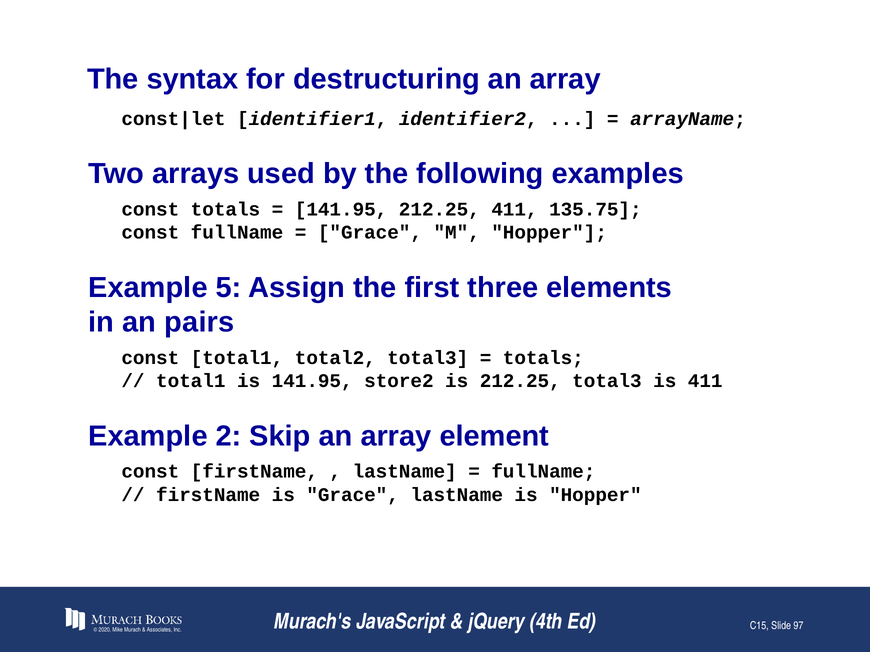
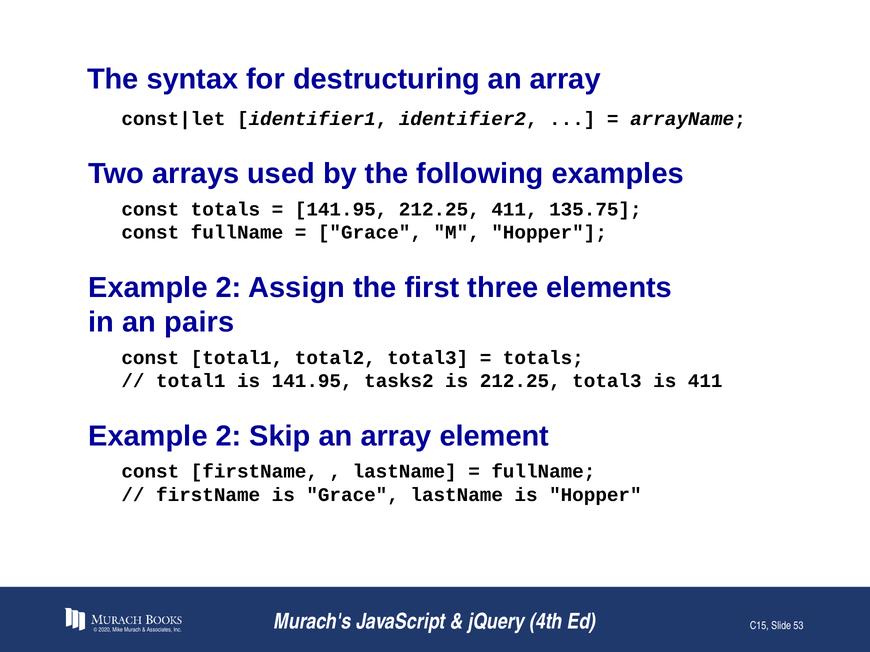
5: 5 -> 2 (229, 288)
store2: store2 -> tasks2 (399, 381)
97: 97 -> 53 (798, 626)
